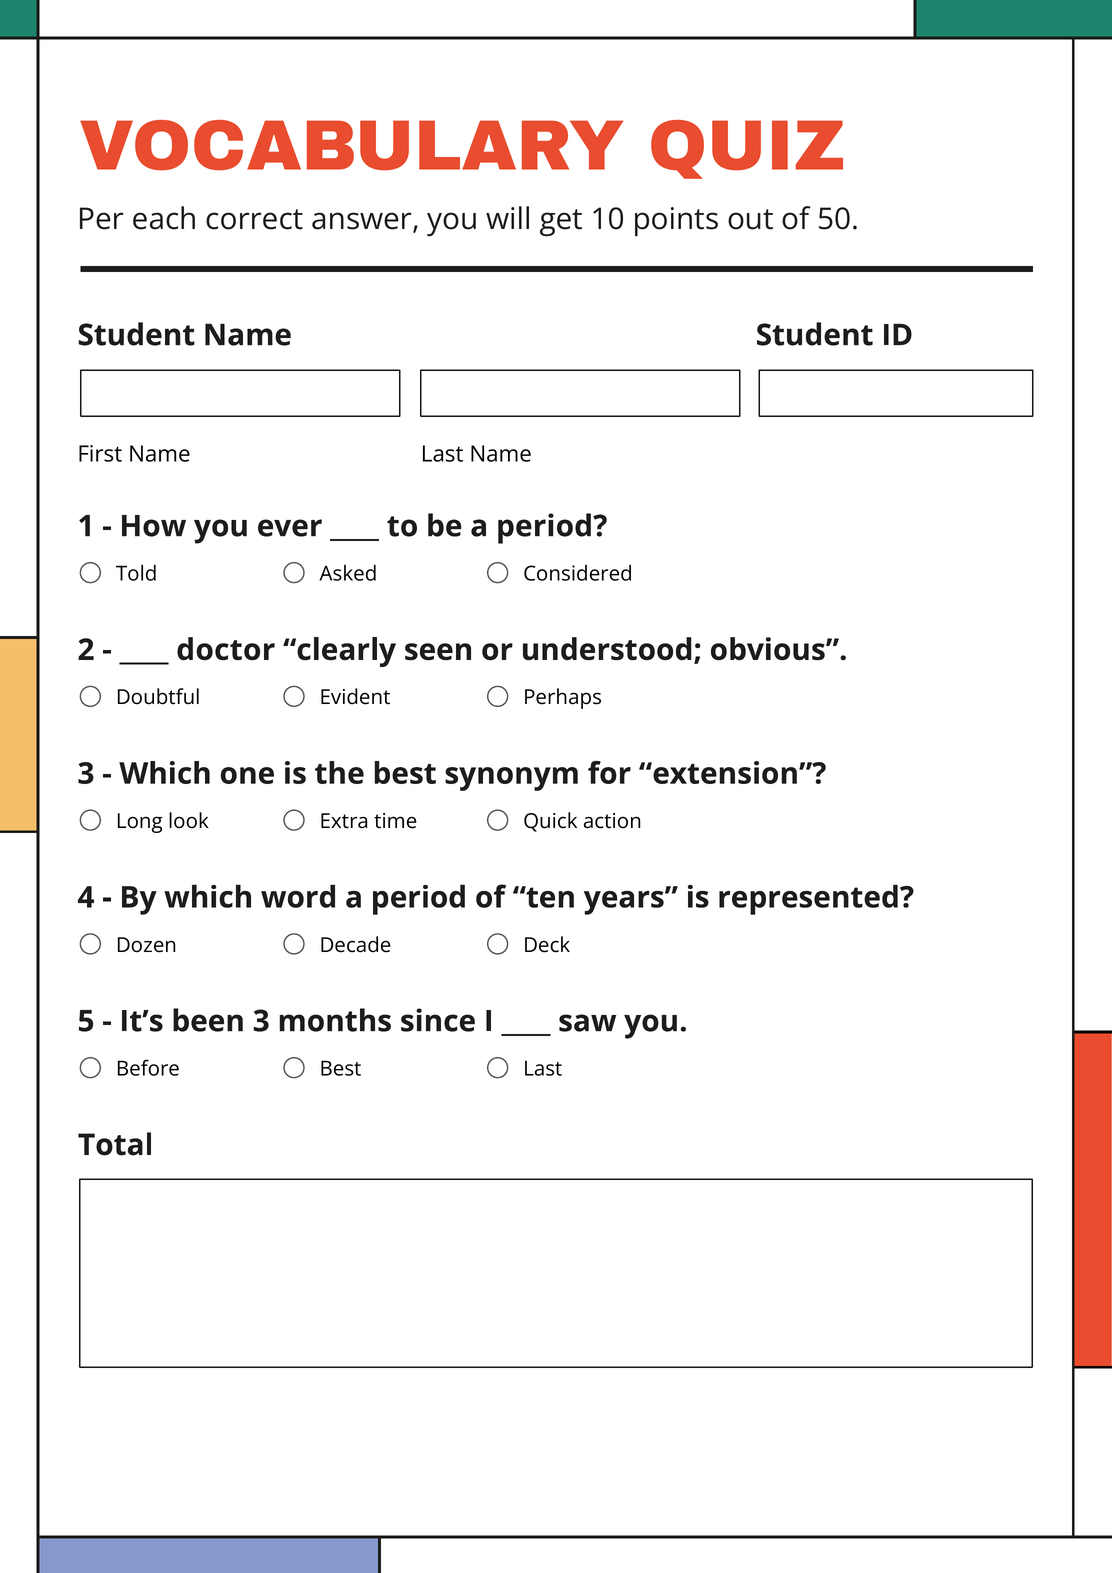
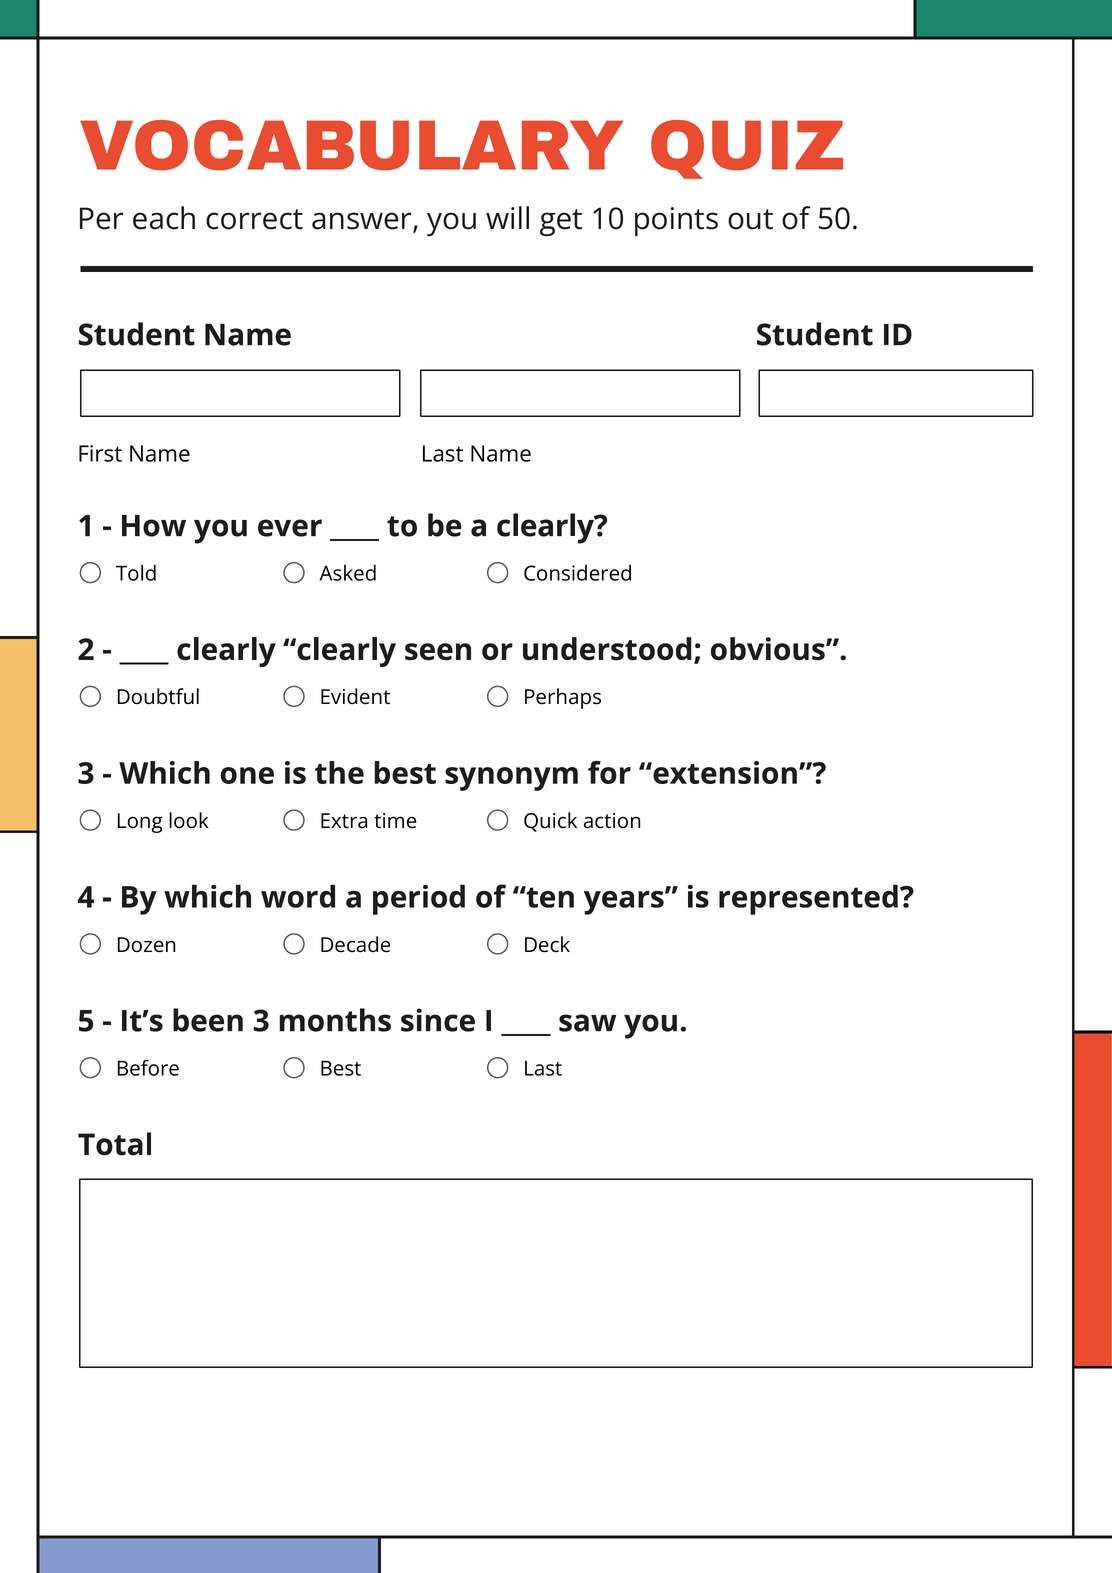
be a period: period -> clearly (552, 526)
doctor: doctor -> clearly (226, 650)
